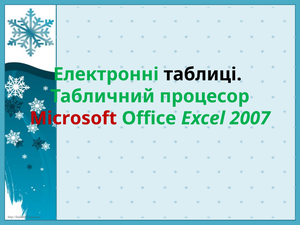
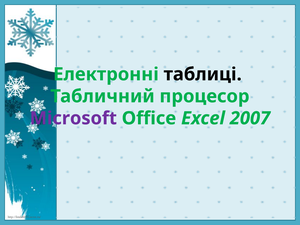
Microsoft colour: red -> purple (73, 118)
